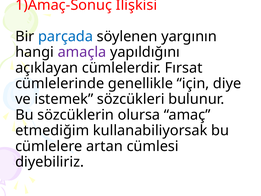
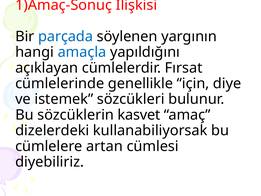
amaçla colour: purple -> blue (82, 52)
olursa: olursa -> kasvet (139, 115)
etmediğim: etmediğim -> dizelerdeki (52, 130)
